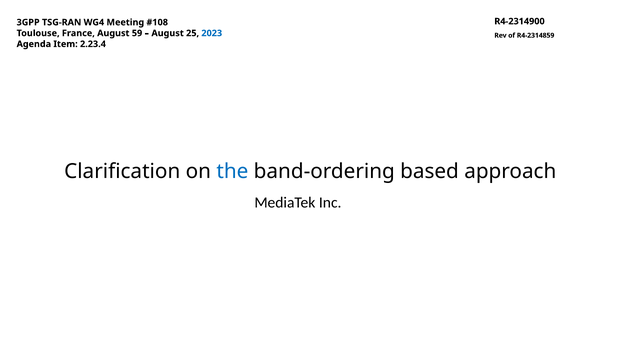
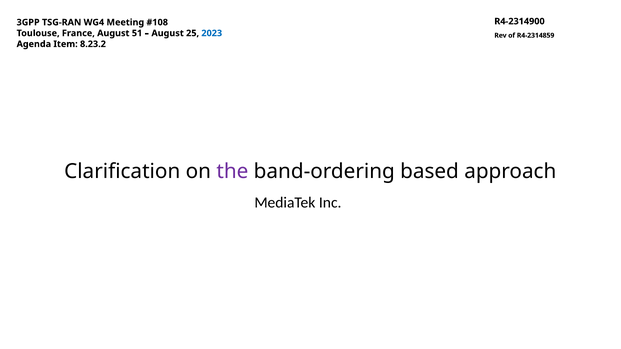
59: 59 -> 51 (137, 33)
2.23.4: 2.23.4 -> 8.23.2 (93, 44)
the colour: blue -> purple (232, 172)
